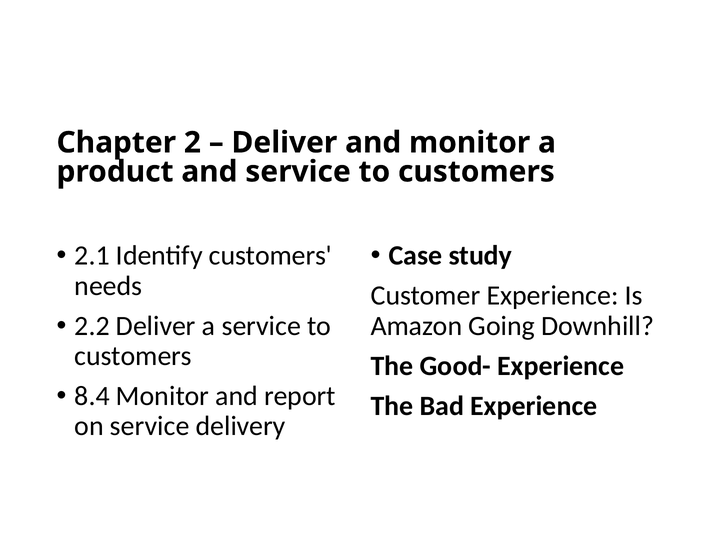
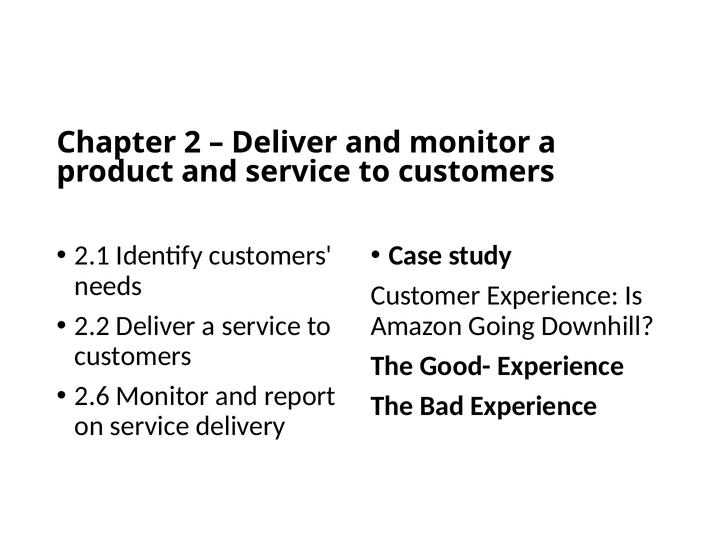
8.4: 8.4 -> 2.6 (92, 397)
